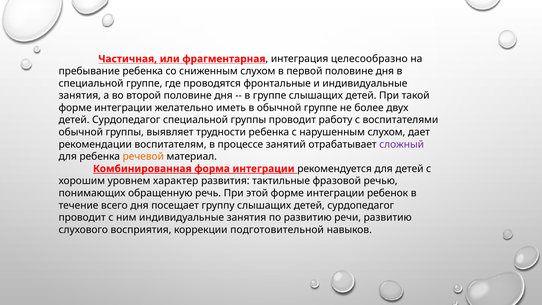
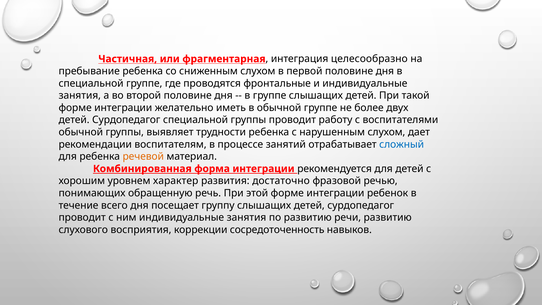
сложный colour: purple -> blue (402, 144)
тактильные: тактильные -> достаточно (281, 181)
подготовительной: подготовительной -> сосредоточенность (277, 230)
